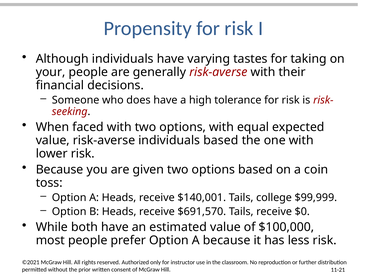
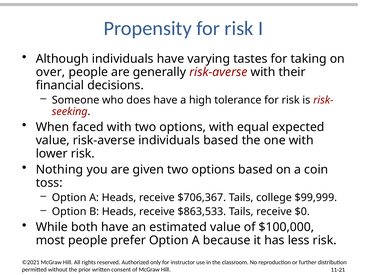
your: your -> over (51, 72)
Because: Because -> Nothing (60, 170)
$140,001: $140,001 -> $706,367 (202, 198)
$691,570: $691,570 -> $863,533 (202, 212)
